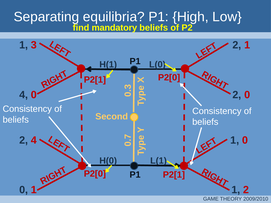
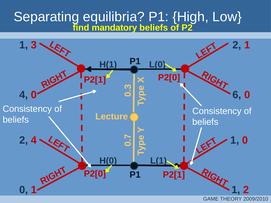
2: 2 -> 6 (237, 95)
Second: Second -> Lecture (112, 117)
